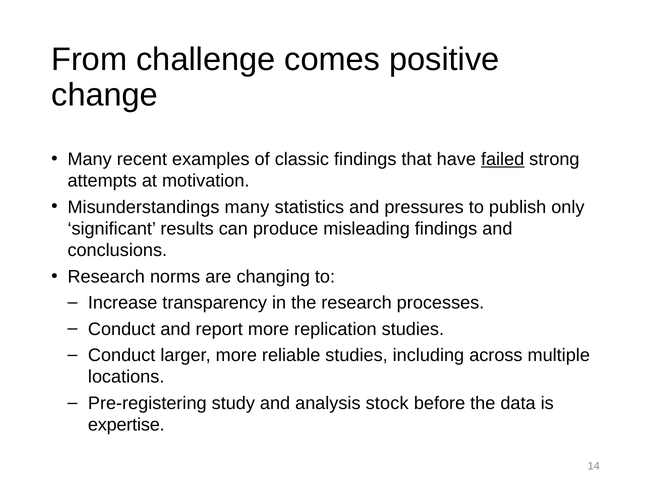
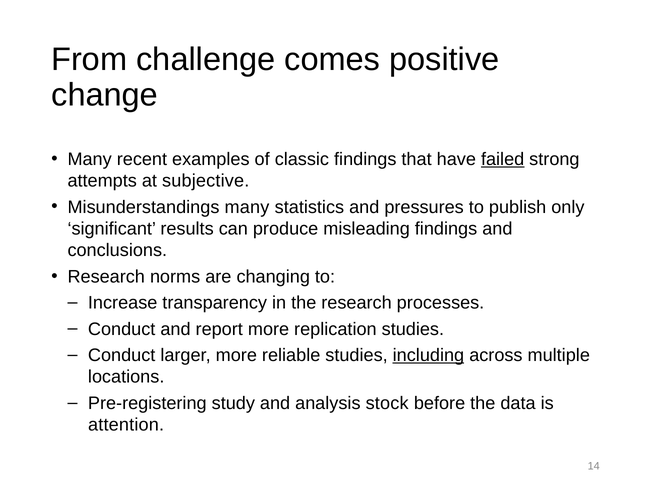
motivation: motivation -> subjective (206, 181)
including underline: none -> present (428, 355)
expertise: expertise -> attention (126, 425)
